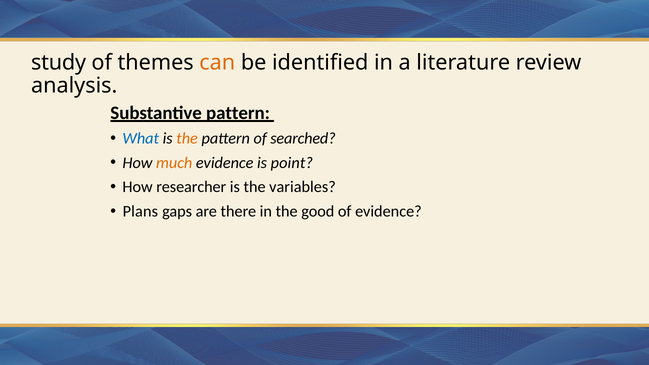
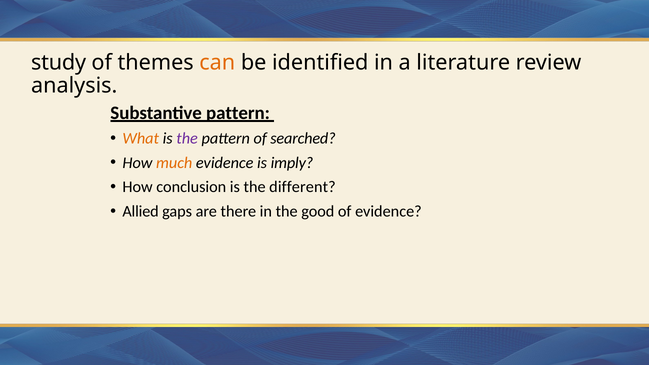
What colour: blue -> orange (141, 139)
the colour: orange -> purple (187, 139)
point: point -> imply (292, 163)
researcher: researcher -> conclusion (191, 187)
variables: variables -> different (302, 187)
Plans: Plans -> Allied (141, 211)
